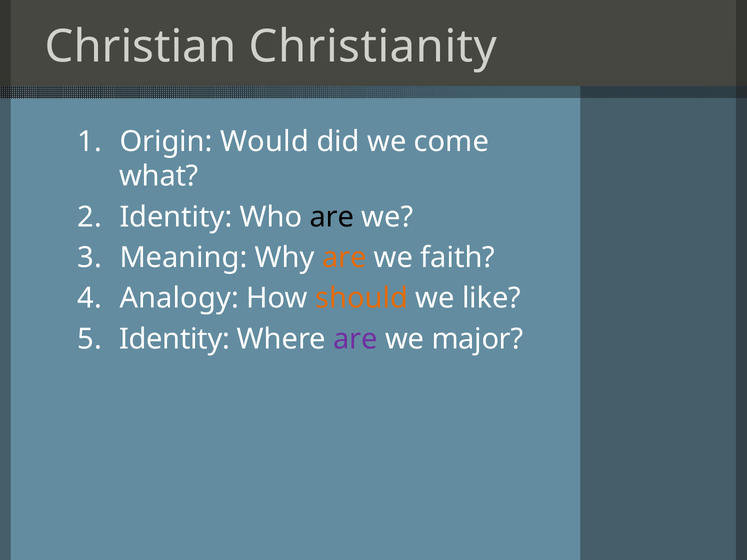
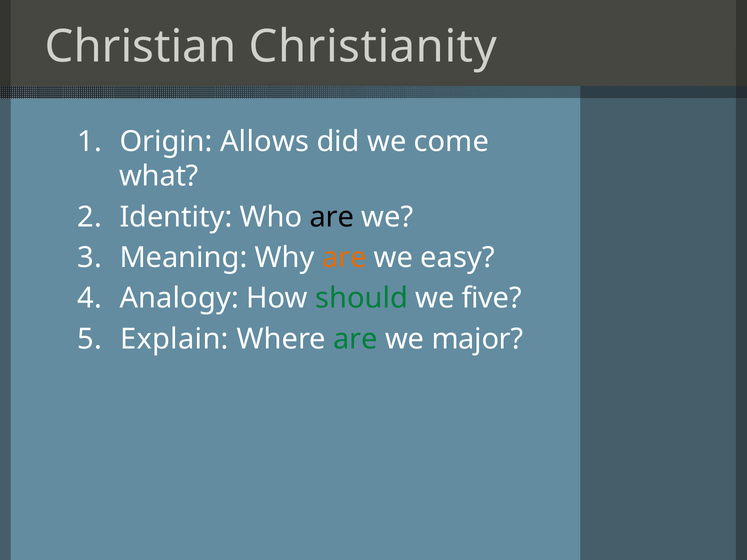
Would: Would -> Allows (265, 141)
faith: faith -> easy (458, 258)
should colour: orange -> green (362, 298)
like: like -> five (492, 298)
Identity: Identity -> Explain (174, 339)
are colour: purple -> green (356, 339)
